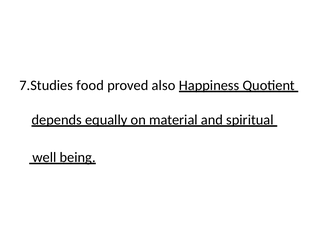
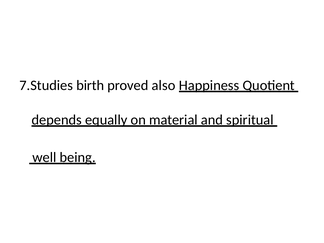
food: food -> birth (90, 85)
